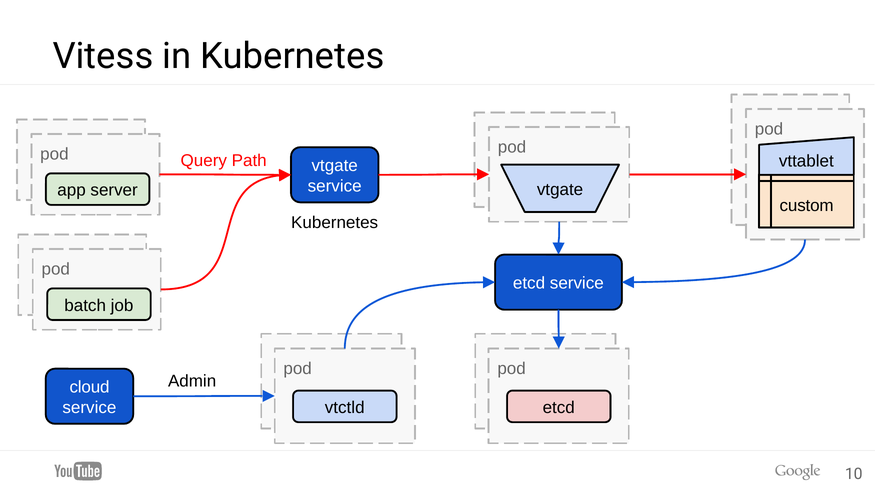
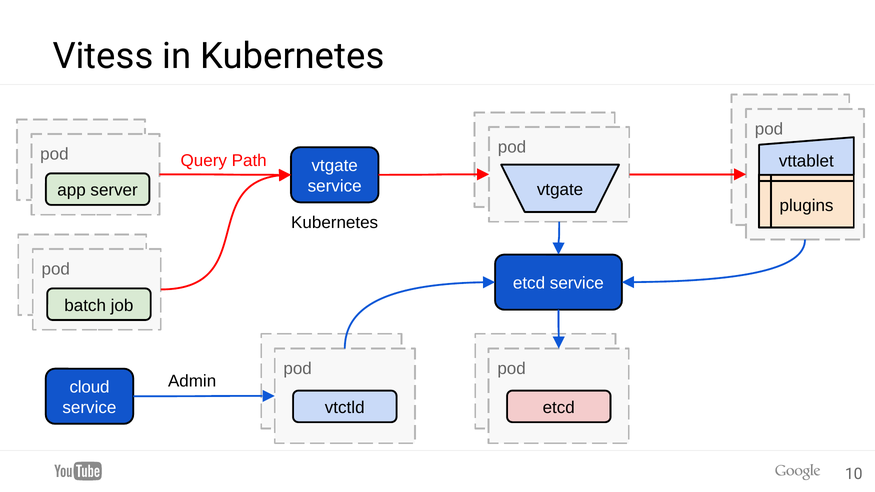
custom: custom -> plugins (807, 206)
